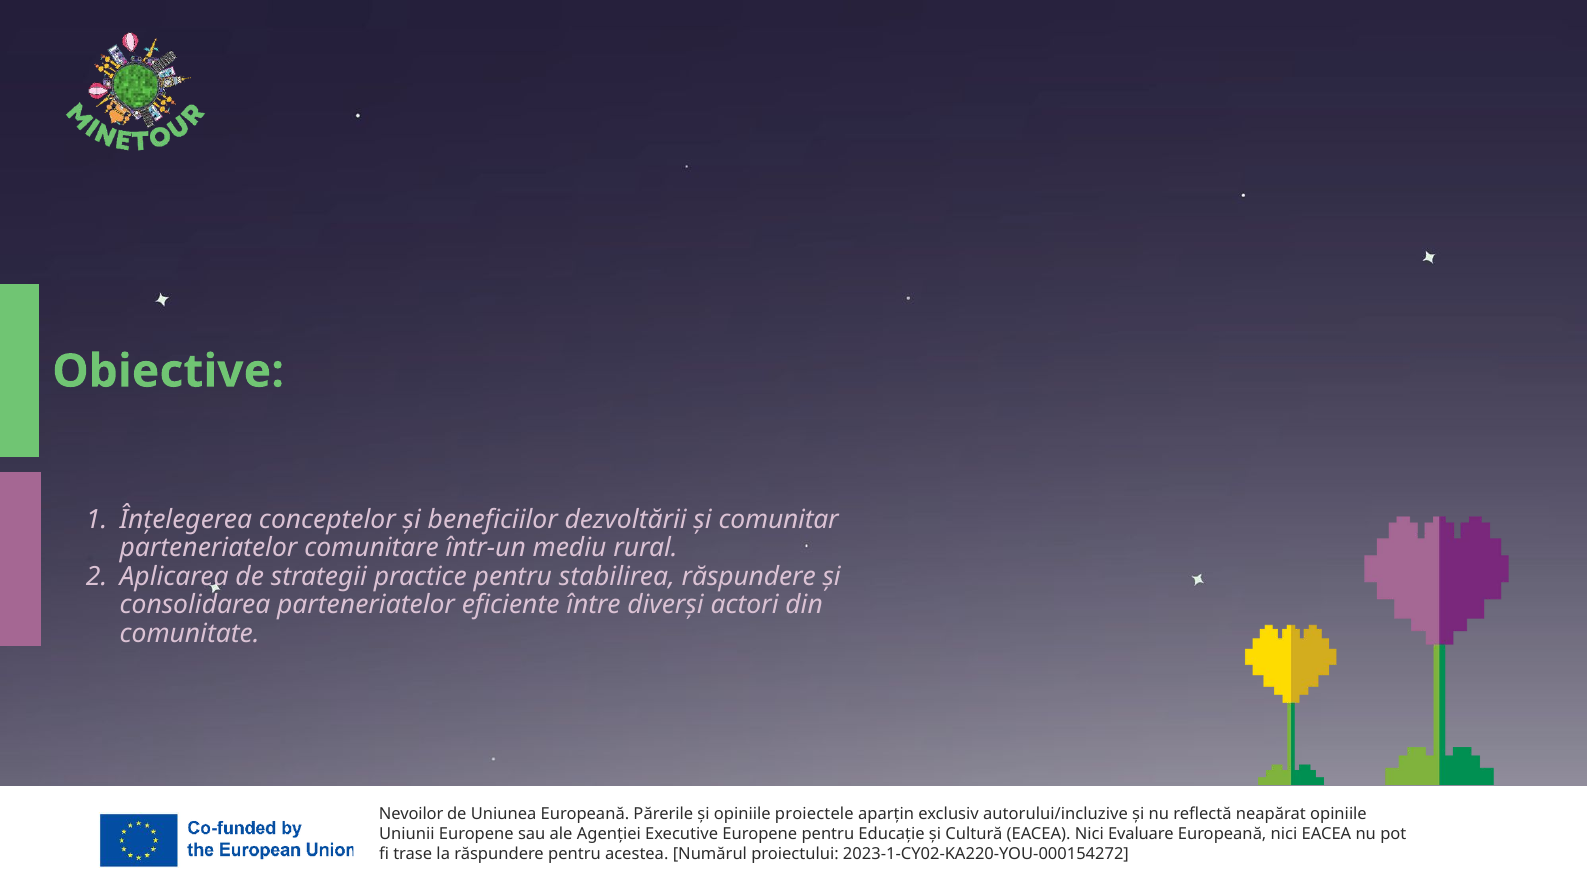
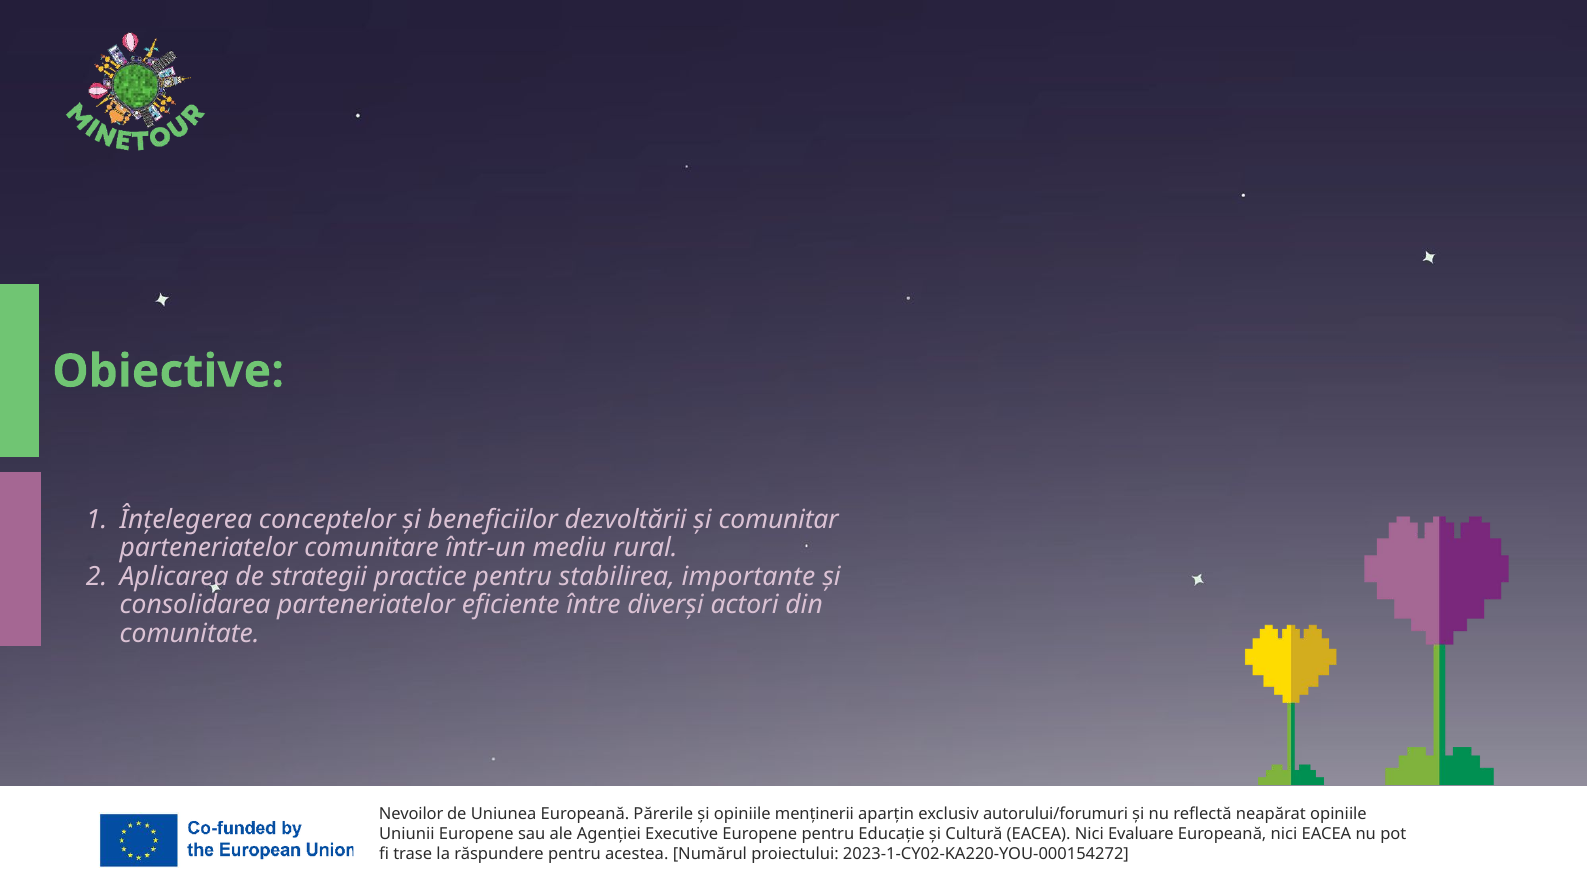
stabilirea răspundere: răspundere -> importante (749, 577)
proiectele: proiectele -> menținerii (814, 815)
autorului/incluzive: autorului/incluzive -> autorului/forumuri (1056, 815)
